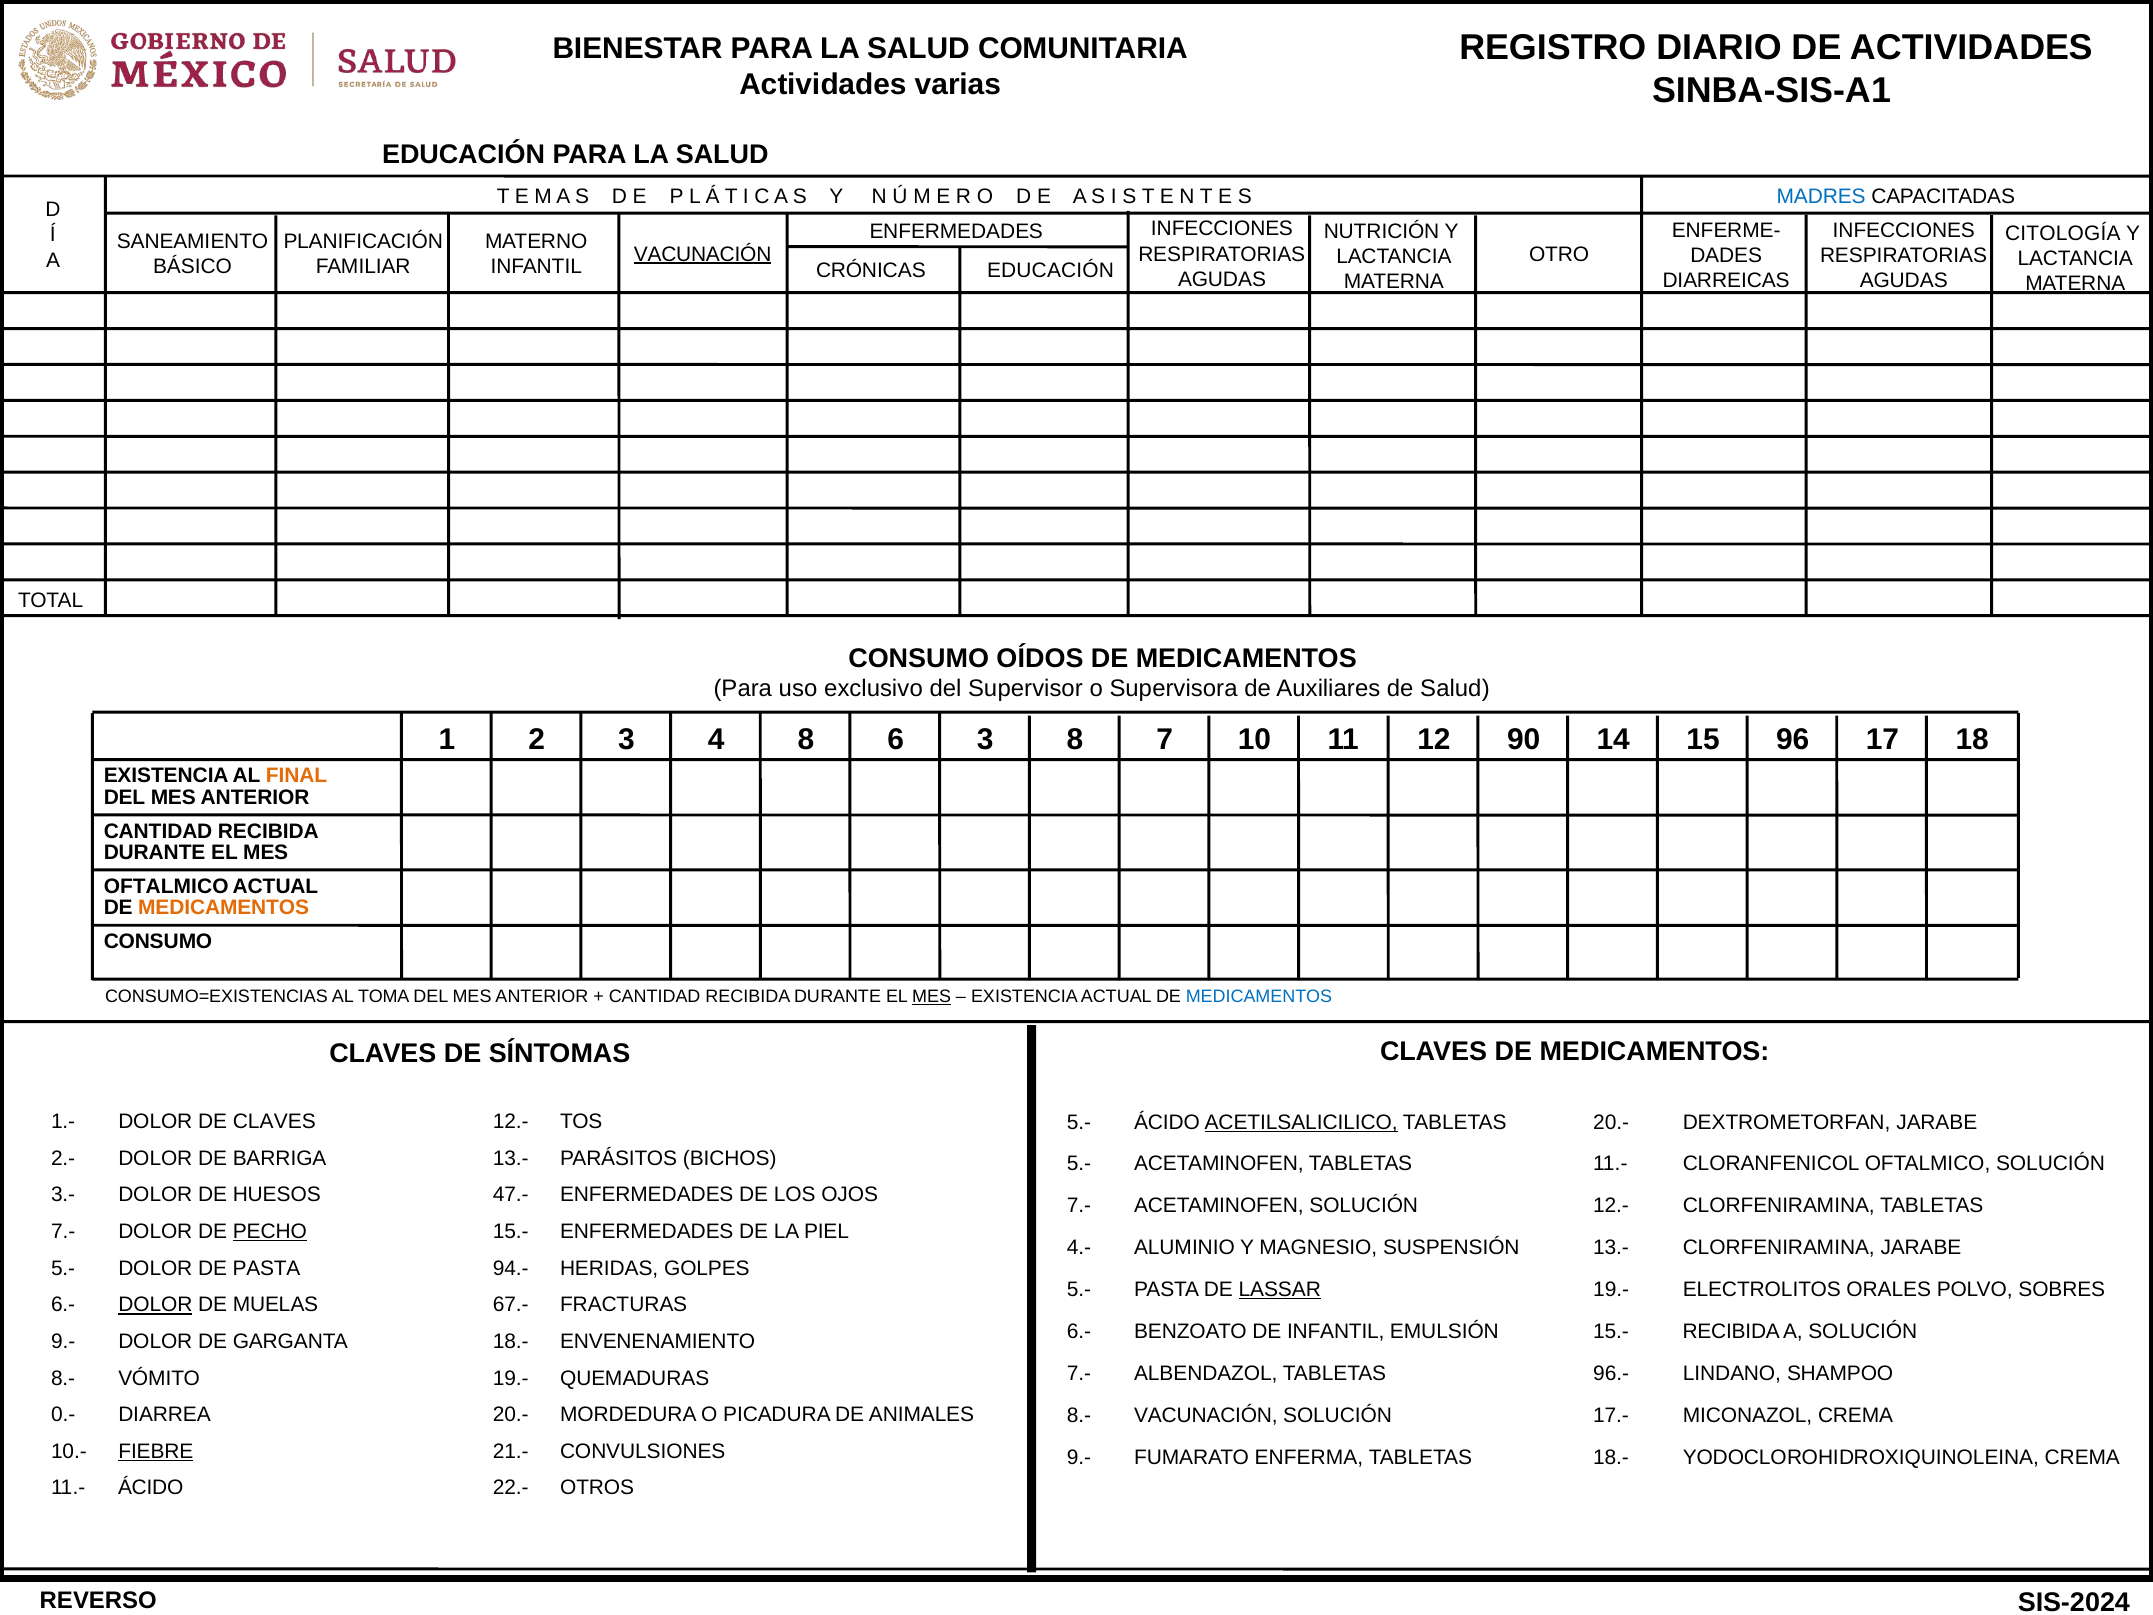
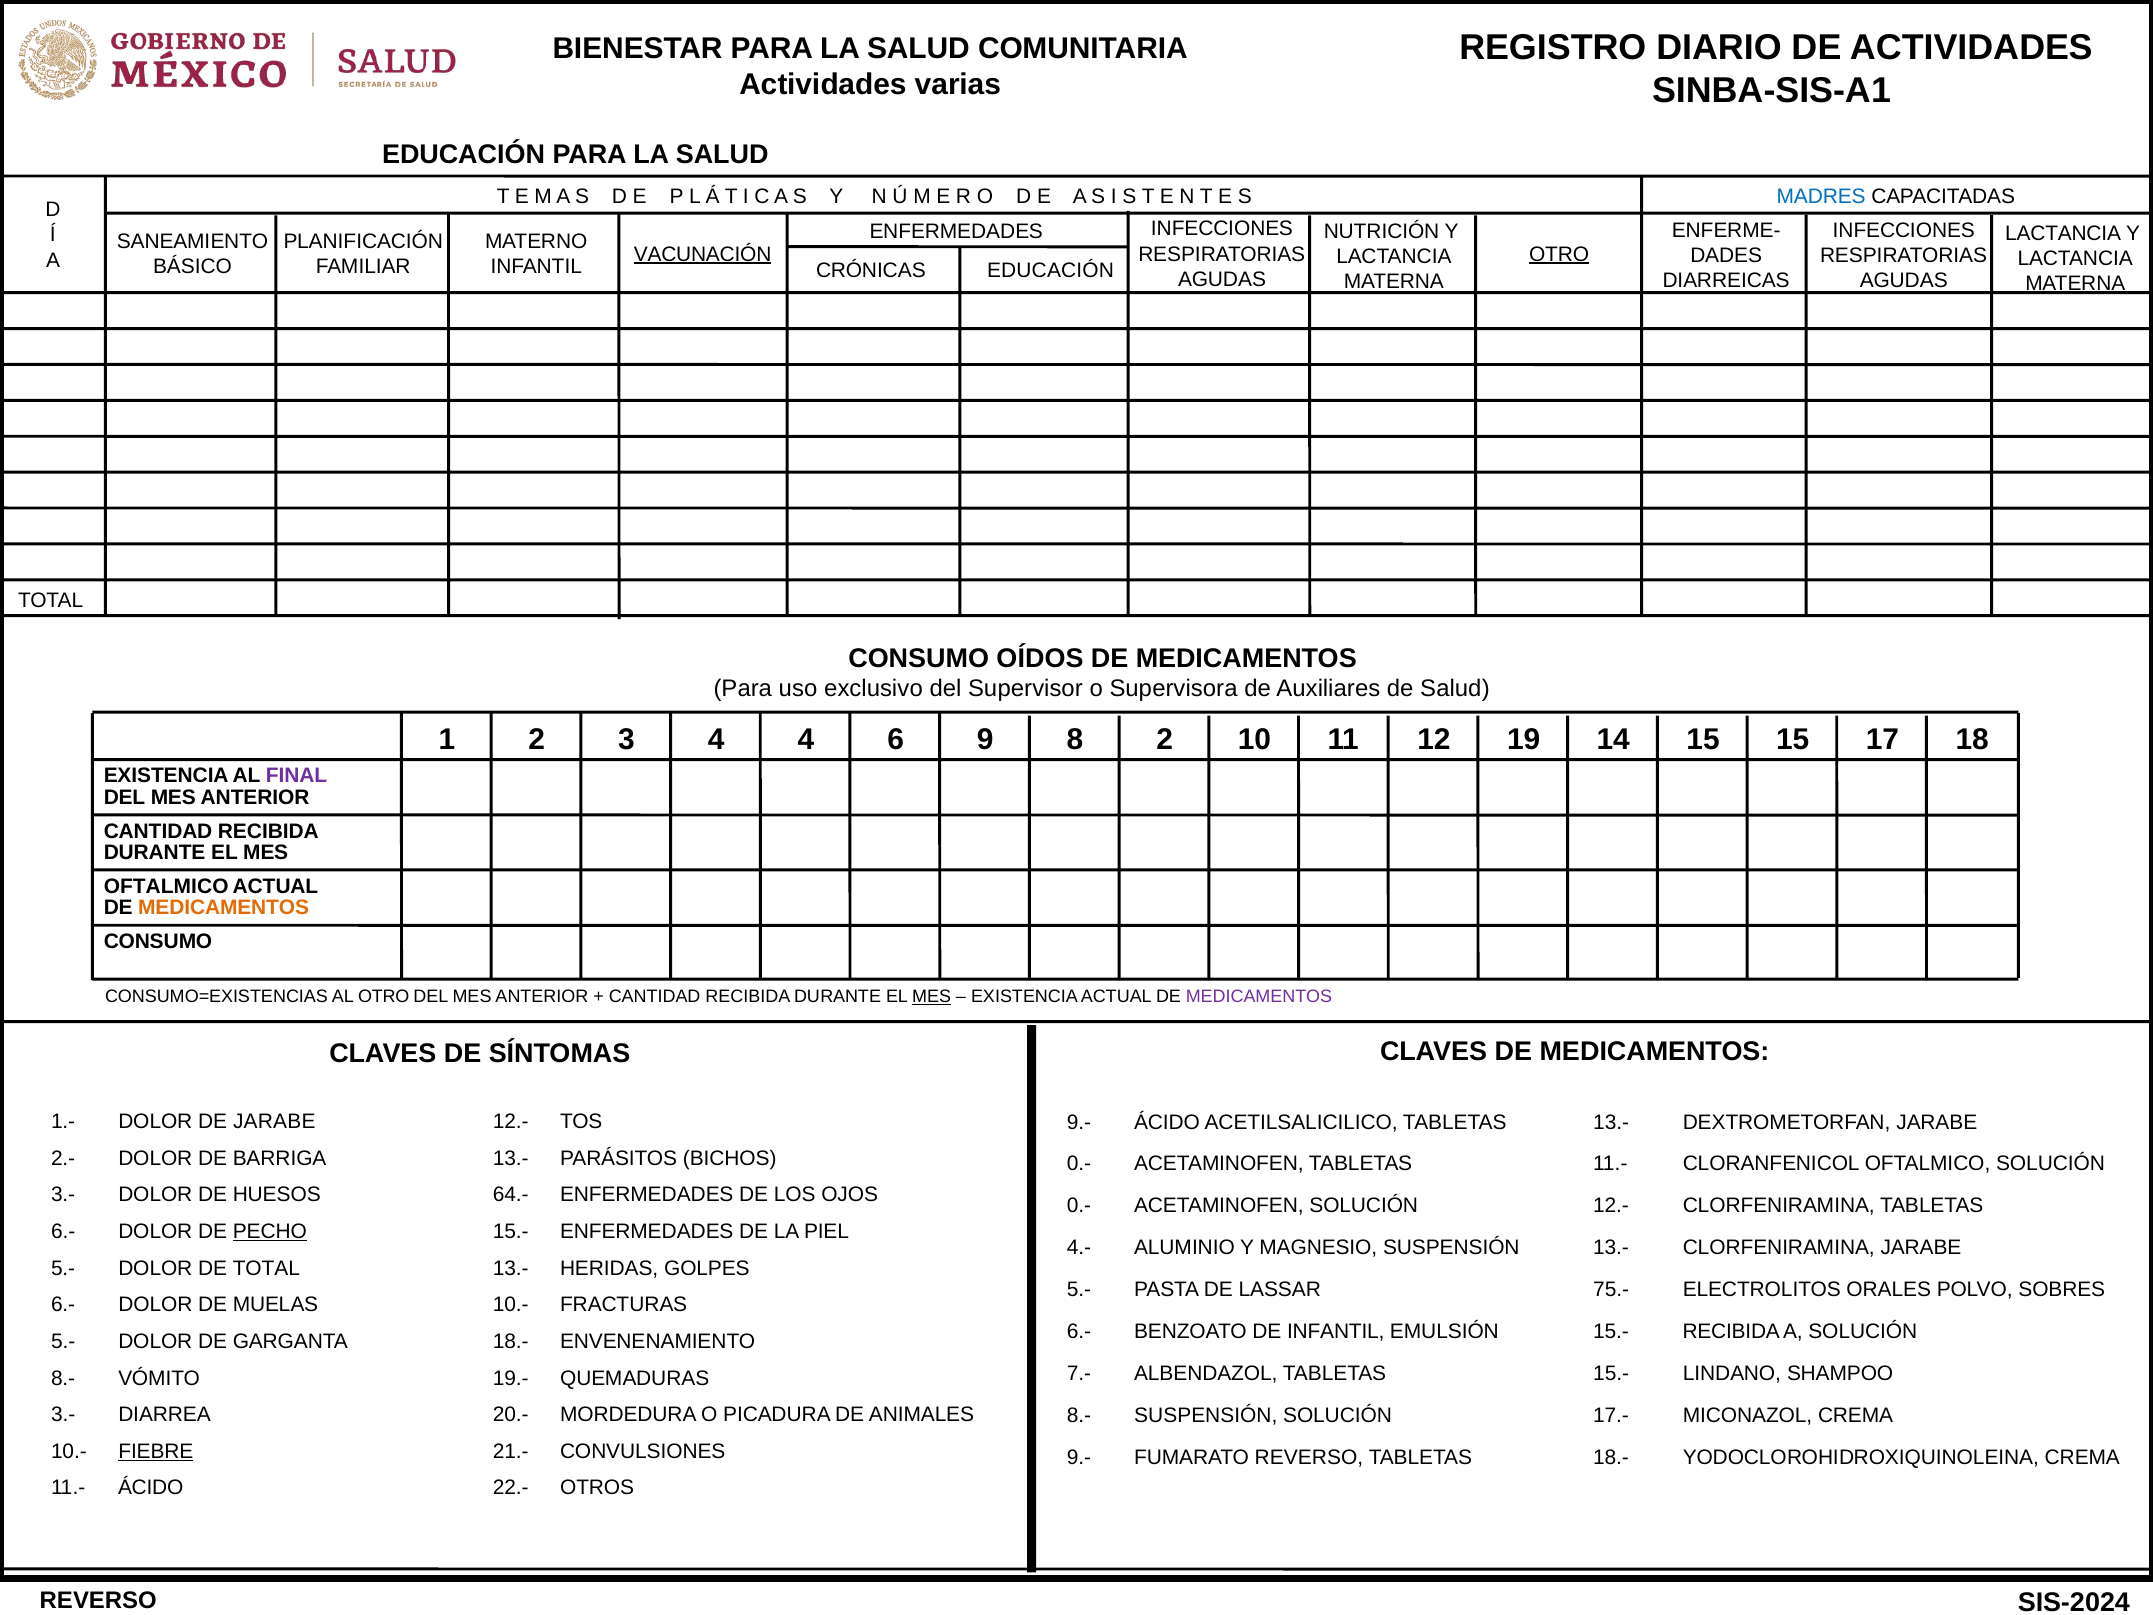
CITOLOGÍA: CITOLOGÍA -> LACTANCIA (2063, 233)
OTRO underline: none -> present (1559, 254)
4 8: 8 -> 4 (806, 740)
6 3: 3 -> 9 (985, 740)
8 7: 7 -> 2 (1165, 740)
90: 90 -> 19 (1524, 740)
15 96: 96 -> 15 (1793, 740)
FINAL colour: orange -> purple (297, 776)
AL TOMA: TOMA -> OTRO (384, 997)
MEDICAMENTOS colour: blue -> purple (1259, 997)
DE CLAVES: CLAVES -> JARABE (274, 1122)
5.-: 5.- -> 9.- (1079, 1122)
ACETILSALICILICO underline: present -> none (1301, 1122)
20.-: 20.- -> 13.- (1611, 1122)
5.-: 5.- -> 0.- (1079, 1164)
47.-: 47.- -> 64.- (511, 1195)
7.-: 7.- -> 0.- (1079, 1206)
7.-: 7.- -> 6.- (63, 1231)
DE PASTA: PASTA -> TOTAL (266, 1268)
94.-: 94.- -> 13.- (511, 1268)
LASSAR underline: present -> none (1280, 1289)
19.-: 19.- -> 75.- (1611, 1289)
DOLOR underline: present -> none (155, 1305)
67.-: 67.- -> 10.- (511, 1305)
9.-: 9.- -> 5.- (63, 1341)
96.-: 96.- -> 15.- (1611, 1373)
0.-: 0.- -> 3.- (63, 1415)
8.- VACUNACIÓN: VACUNACIÓN -> SUSPENSIÓN (1206, 1415)
FUMARATO ENFERMA: ENFERMA -> REVERSO (1309, 1457)
